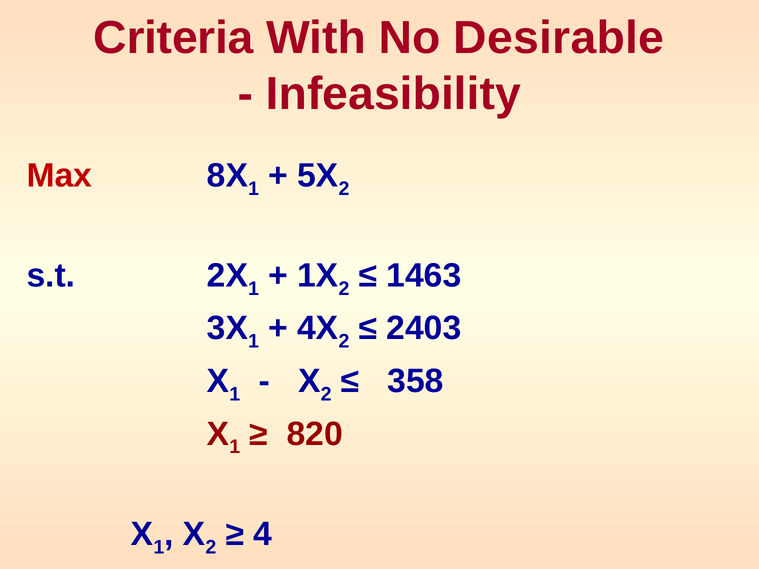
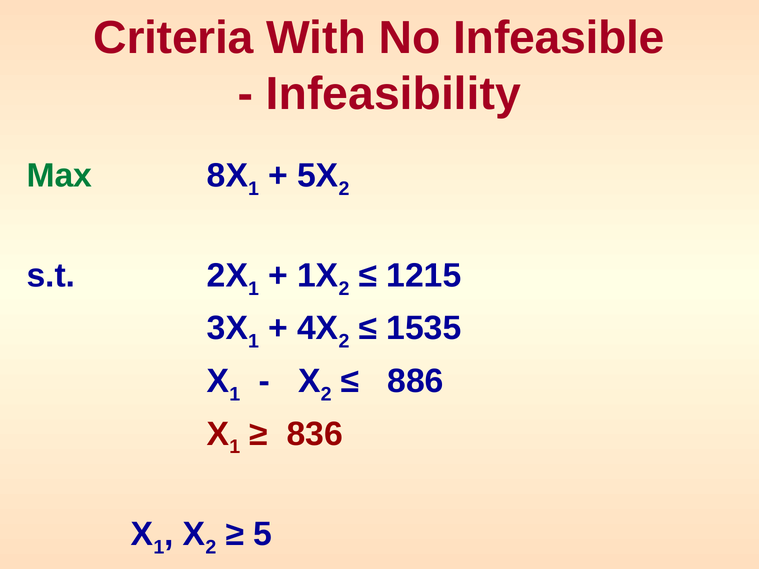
Desirable: Desirable -> Infeasible (559, 38)
Max colour: red -> green (59, 176)
1463: 1463 -> 1215 (424, 276)
2403: 2403 -> 1535 (424, 328)
358: 358 -> 886 (416, 381)
820: 820 -> 836 (315, 434)
4: 4 -> 5 (263, 534)
